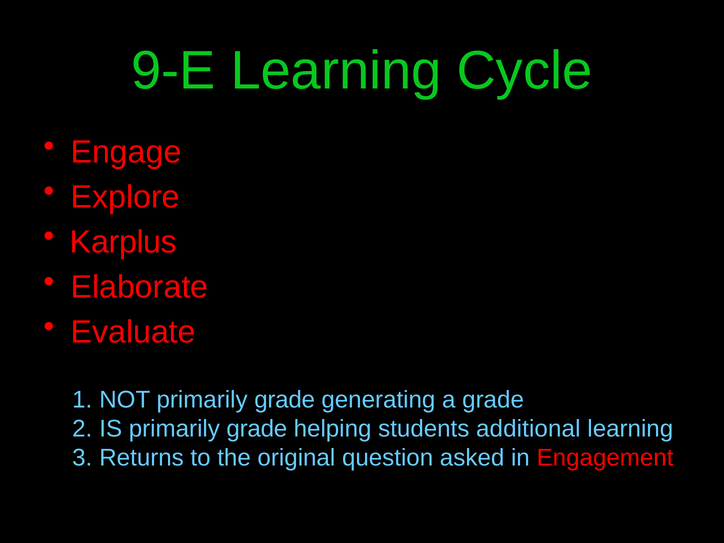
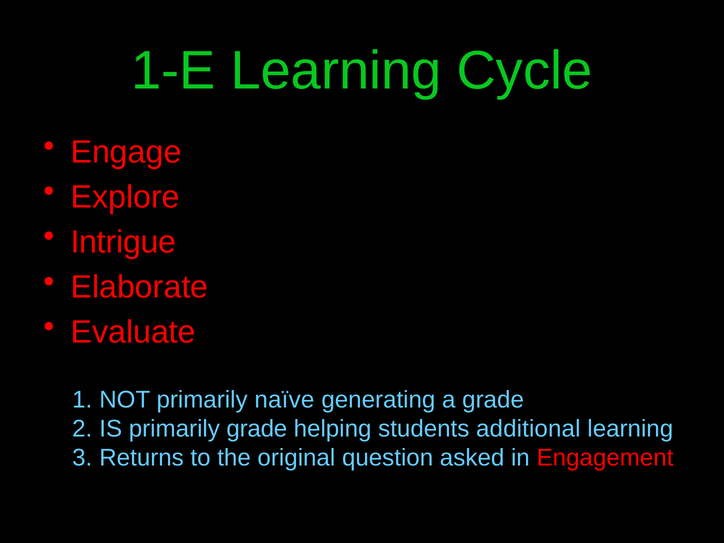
9-E: 9-E -> 1-E (173, 71)
Karplus: Karplus -> Intrigue (123, 242)
NOT primarily grade: grade -> naïve (284, 400)
